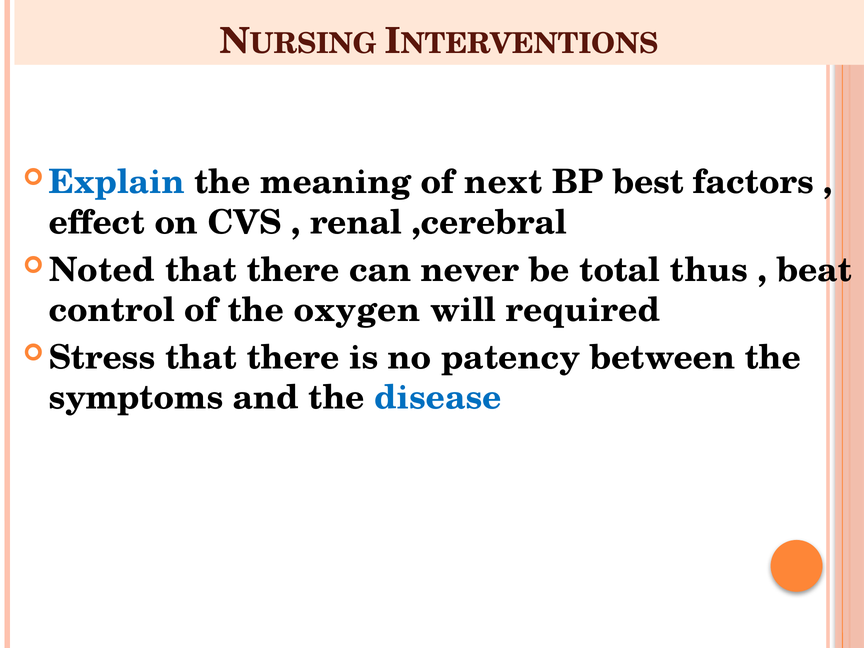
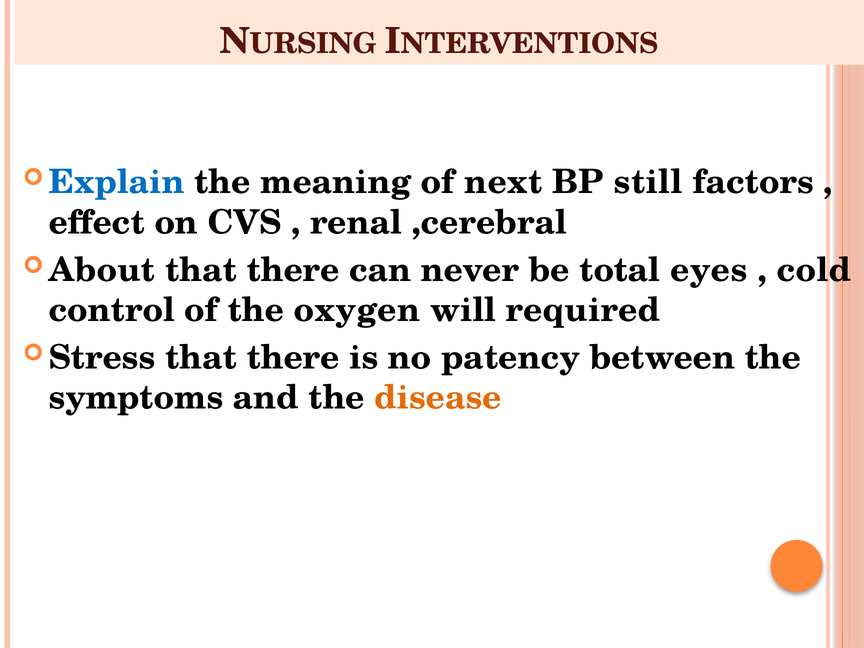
best: best -> still (648, 182)
Noted: Noted -> About (102, 270)
thus: thus -> eyes (709, 270)
beat: beat -> cold (814, 270)
disease colour: blue -> orange (438, 398)
